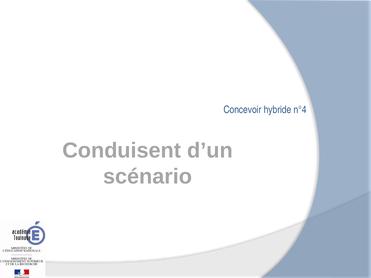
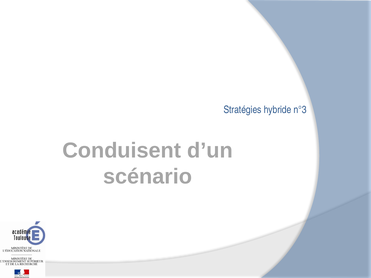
Concevoir: Concevoir -> Stratégies (242, 110)
n°4: n°4 -> n°3 (300, 110)
